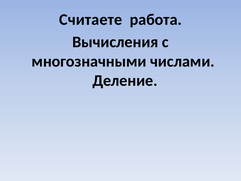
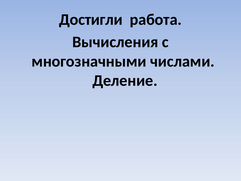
Считаете: Считаете -> Достигли (91, 20)
